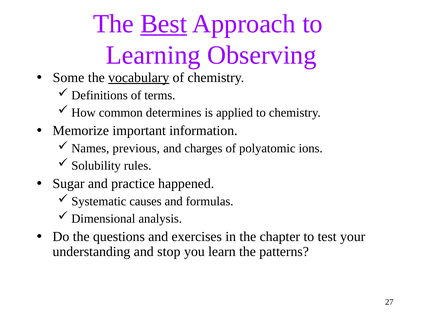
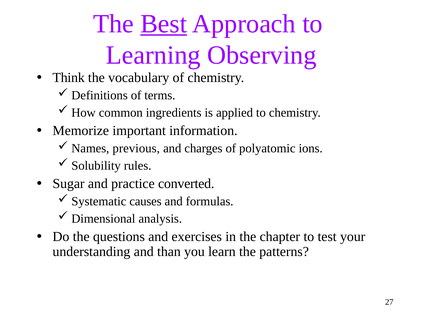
Some: Some -> Think (69, 78)
vocabulary underline: present -> none (139, 78)
determines: determines -> ingredients (174, 112)
happened: happened -> converted (186, 183)
stop: stop -> than (169, 251)
